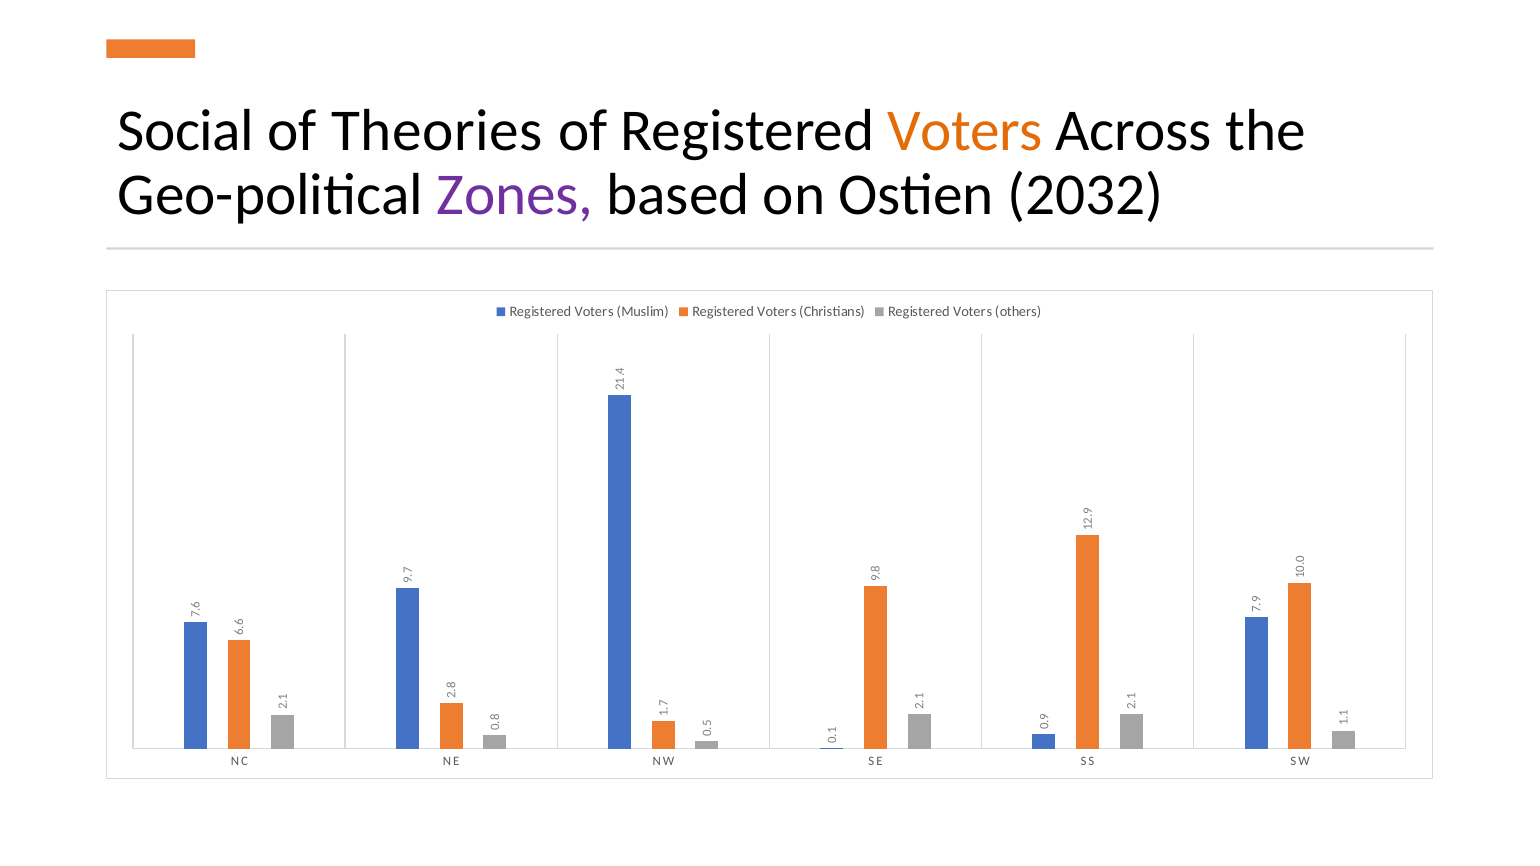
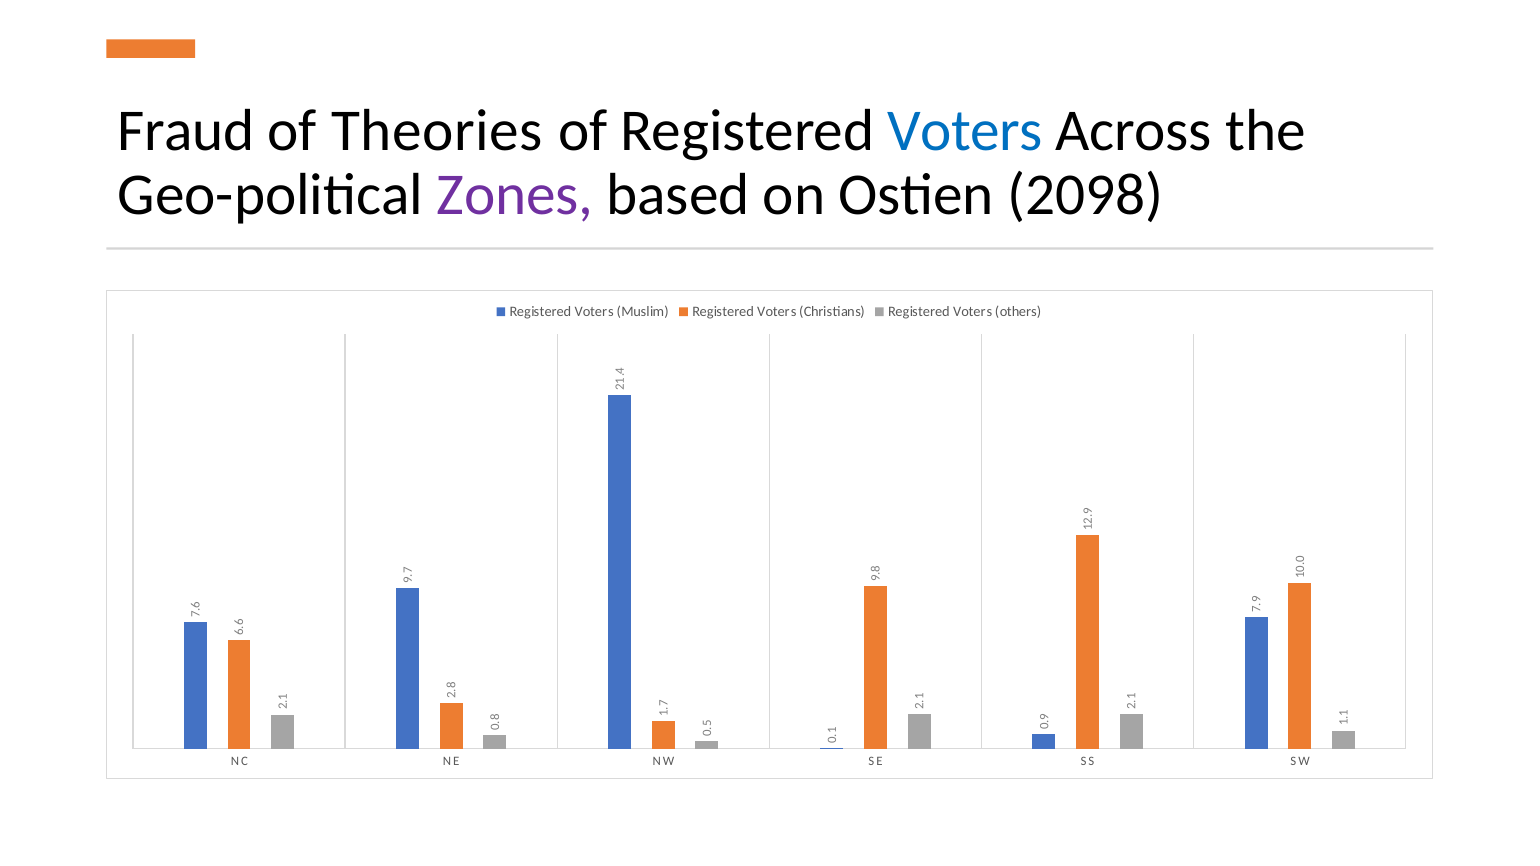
Social: Social -> Fraud (186, 130)
Voters colour: orange -> blue (965, 130)
2032: 2032 -> 2098 (1085, 195)
